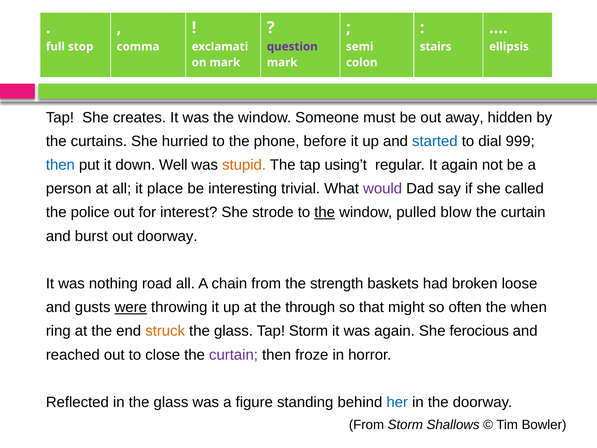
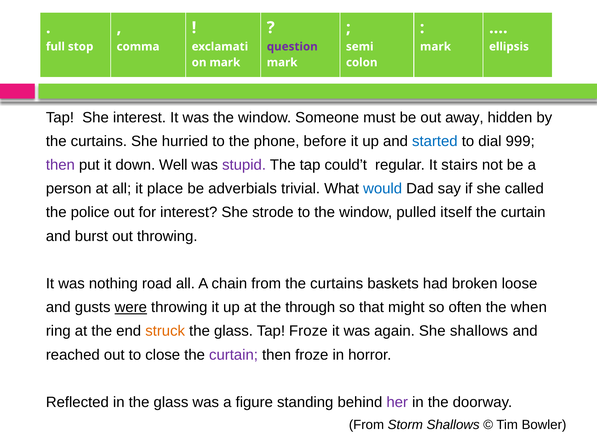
stairs: stairs -> mark (435, 47)
She creates: creates -> interest (139, 117)
then colour: blue -> purple (60, 165)
stupid colour: orange -> purple (244, 165)
using’t: using’t -> could’t (346, 165)
It again: again -> stairs (460, 165)
interesting: interesting -> adverbials (243, 189)
would colour: purple -> blue (383, 189)
the underline: present -> none (325, 212)
blow: blow -> itself (456, 212)
out doorway: doorway -> throwing (167, 236)
from the strength: strength -> curtains (337, 283)
Tap Storm: Storm -> Froze (308, 331)
She ferocious: ferocious -> shallows (479, 331)
her colour: blue -> purple (397, 402)
